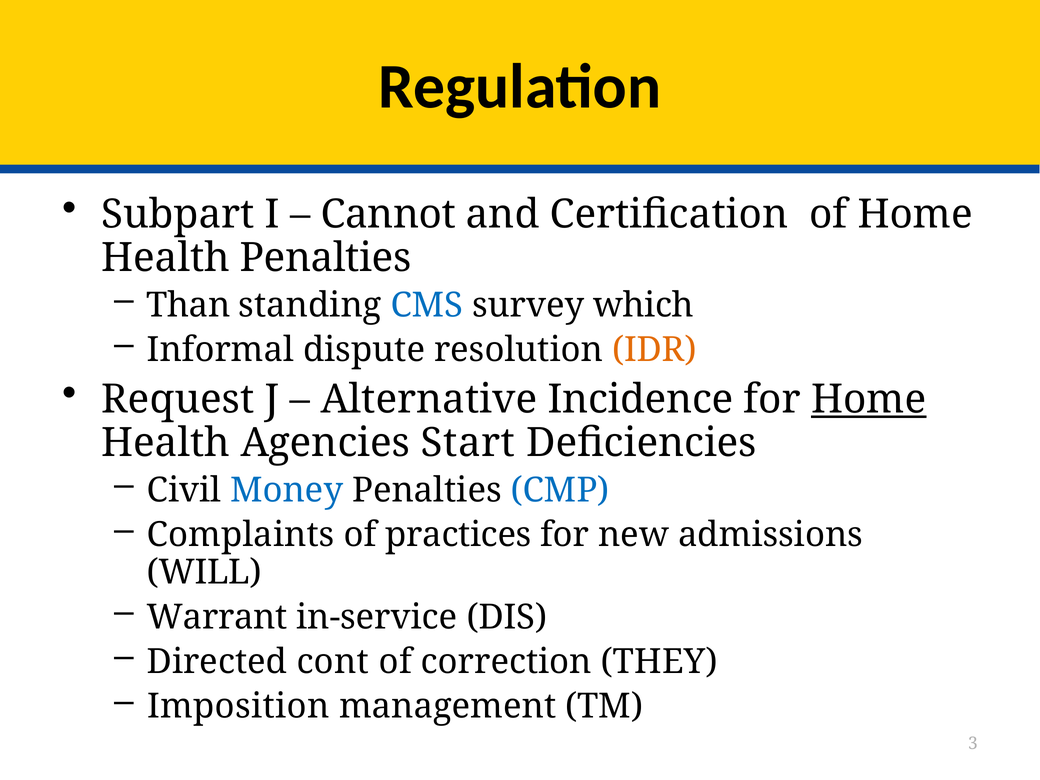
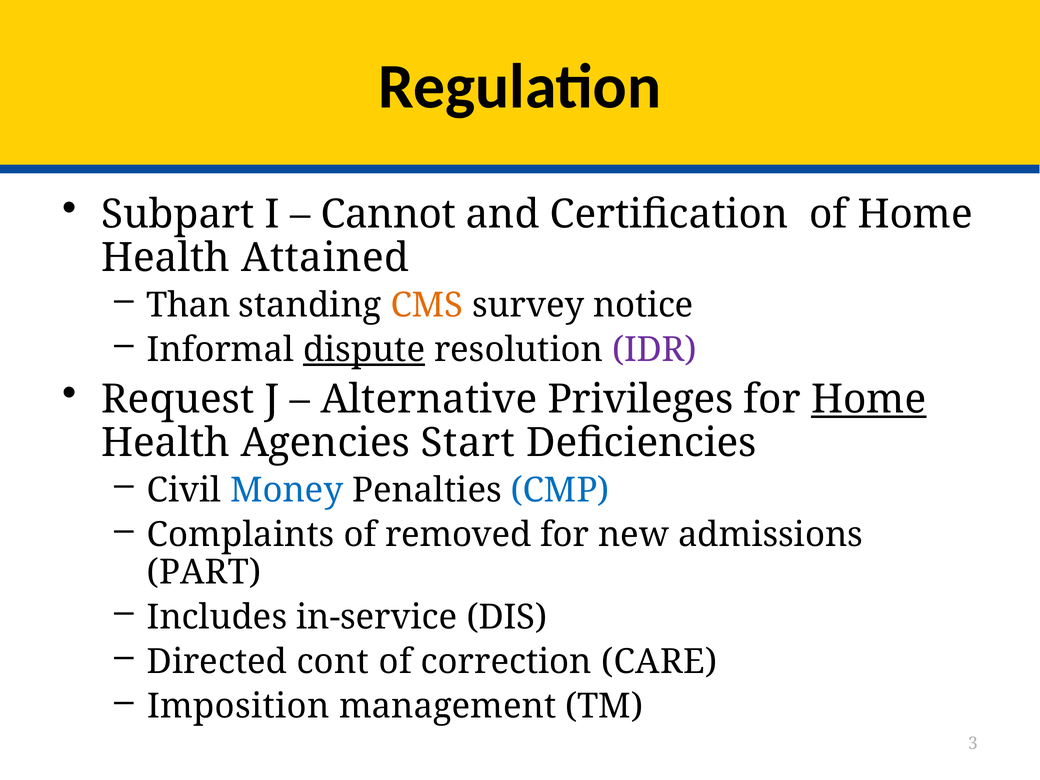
Health Penalties: Penalties -> Attained (325, 258)
CMS colour: blue -> orange (427, 305)
which: which -> notice (643, 305)
dispute underline: none -> present (364, 350)
IDR colour: orange -> purple (654, 350)
Incidence: Incidence -> Privileges (641, 399)
practices: practices -> removed (458, 535)
WILL: WILL -> PART (204, 572)
Warrant: Warrant -> Includes (217, 617)
THEY: THEY -> CARE (659, 662)
